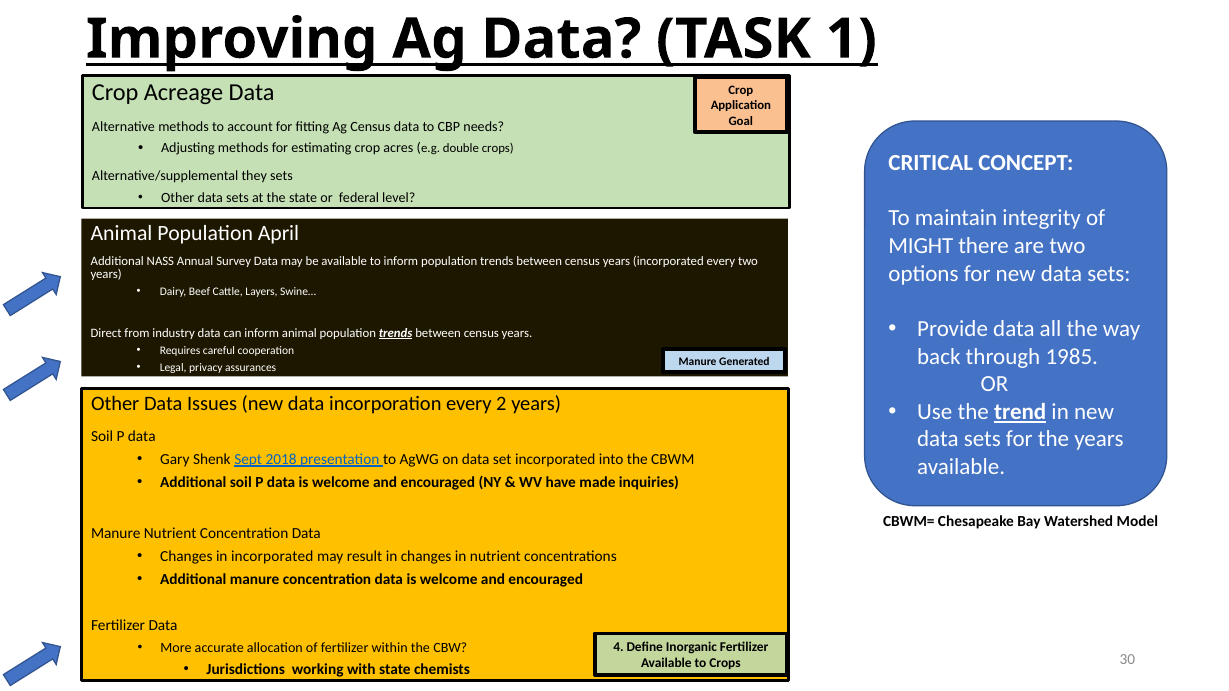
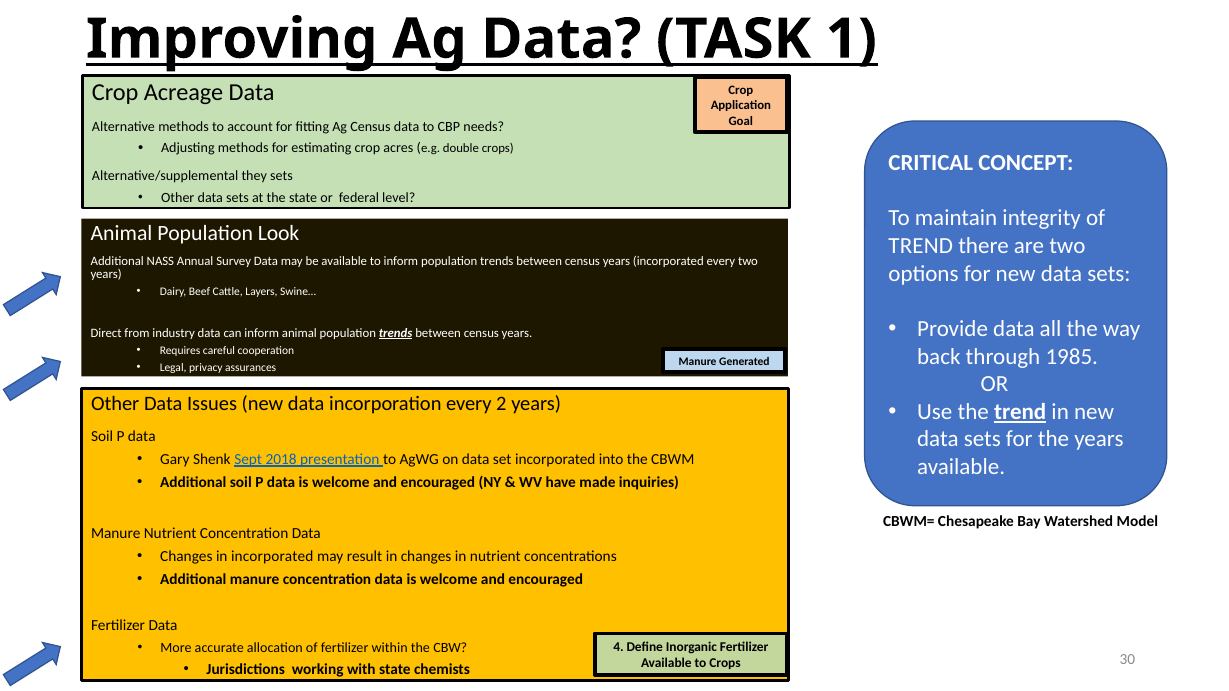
April: April -> Look (279, 233)
MIGHT: MIGHT -> TREND (921, 246)
